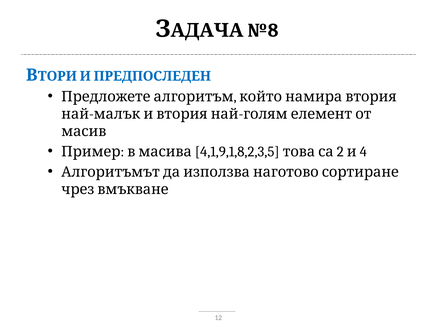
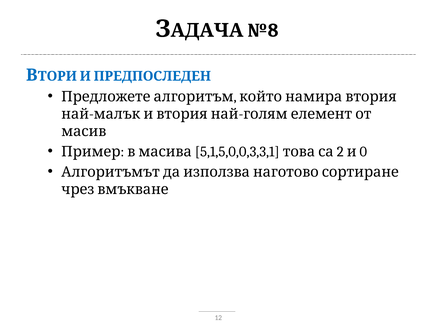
4,1,9,1,8,2,3,5: 4,1,9,1,8,2,3,5 -> 5,1,5,0,0,3,3,1 (237, 151)
4: 4 -> 0 (363, 151)
